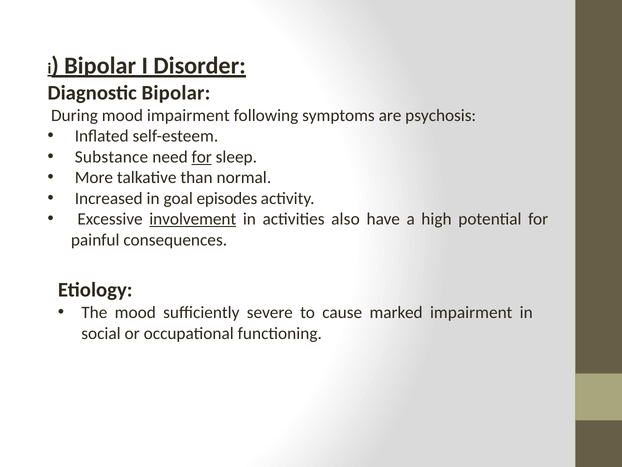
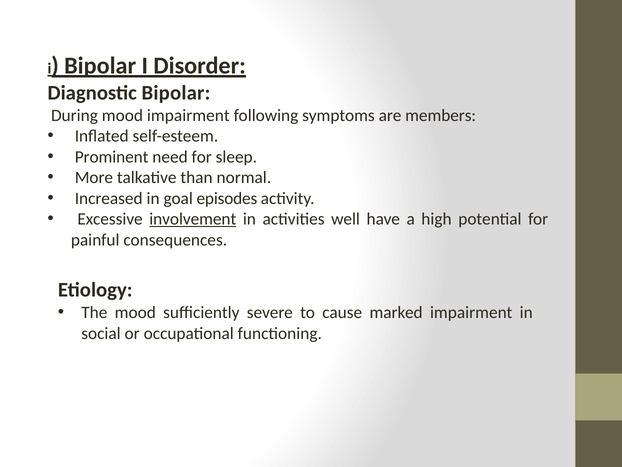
psychosis: psychosis -> members (441, 115)
Substance: Substance -> Prominent (112, 157)
for underline: present -> none (202, 157)
also: also -> well (346, 219)
